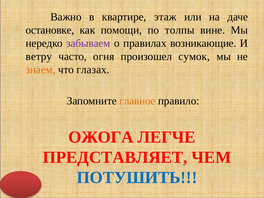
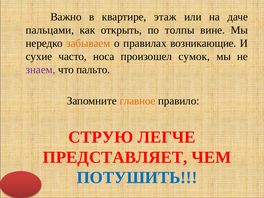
остановке: остановке -> пальцами (50, 30)
помощи: помощи -> открыть (121, 30)
забываем colour: purple -> orange (88, 43)
ветру: ветру -> сухие (39, 57)
огня: огня -> носа (104, 57)
знаем colour: orange -> purple (41, 70)
глазах: глазах -> пальто (93, 70)
ОЖОГА: ОЖОГА -> СТРУЮ (101, 137)
